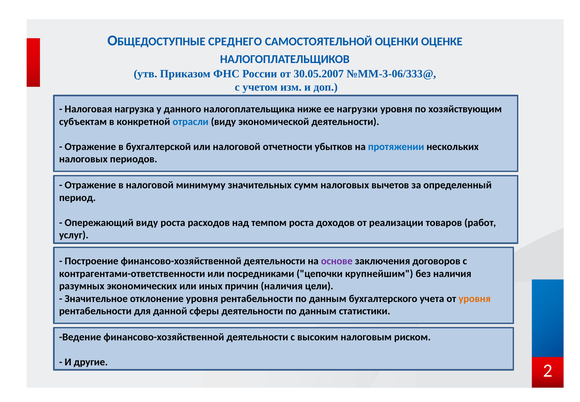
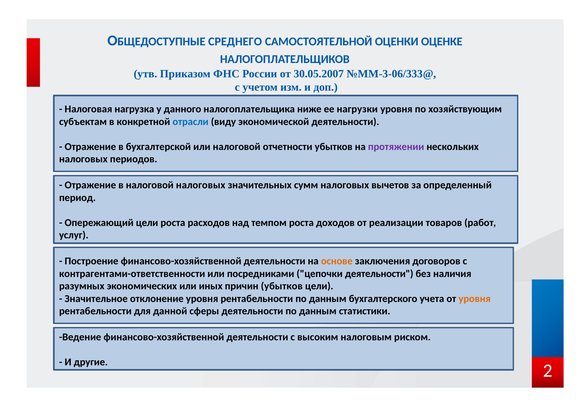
протяжении colour: blue -> purple (396, 146)
налоговой минимуму: минимуму -> налоговых (201, 185)
Опережающий виду: виду -> цели (147, 222)
основе colour: purple -> orange (337, 261)
цепочки крупнейшим: крупнейшим -> деятельности (379, 273)
причин наличия: наличия -> убытков (282, 286)
